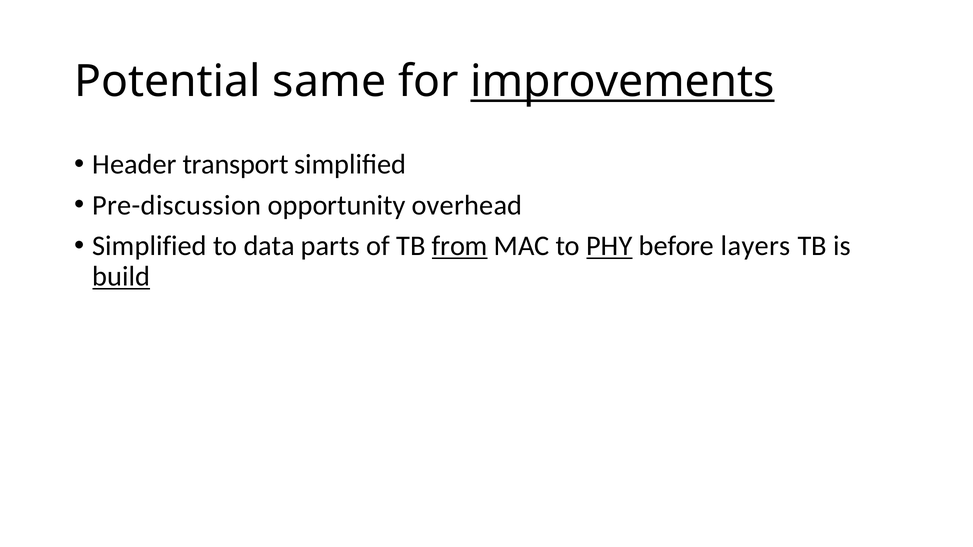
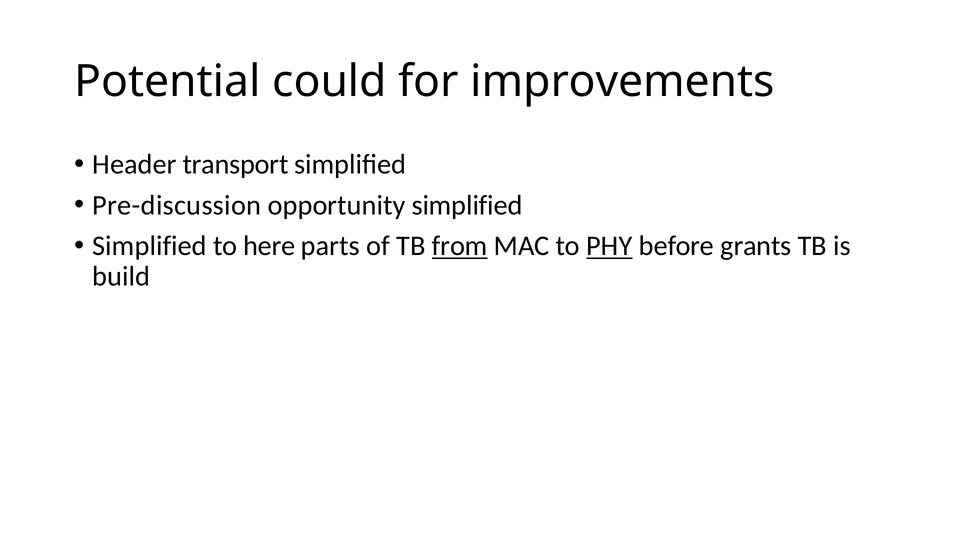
same: same -> could (330, 82)
improvements underline: present -> none (622, 82)
opportunity overhead: overhead -> simplified (467, 205)
data: data -> here (269, 246)
layers: layers -> grants (756, 246)
build underline: present -> none (121, 277)
